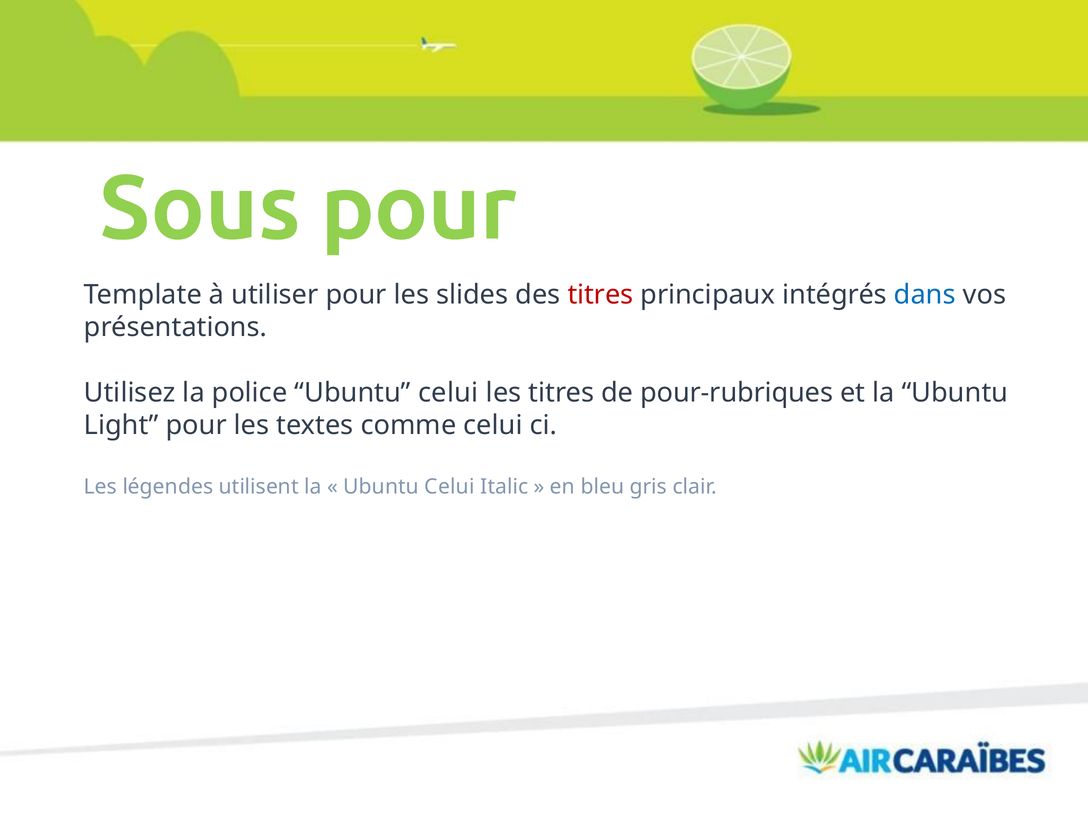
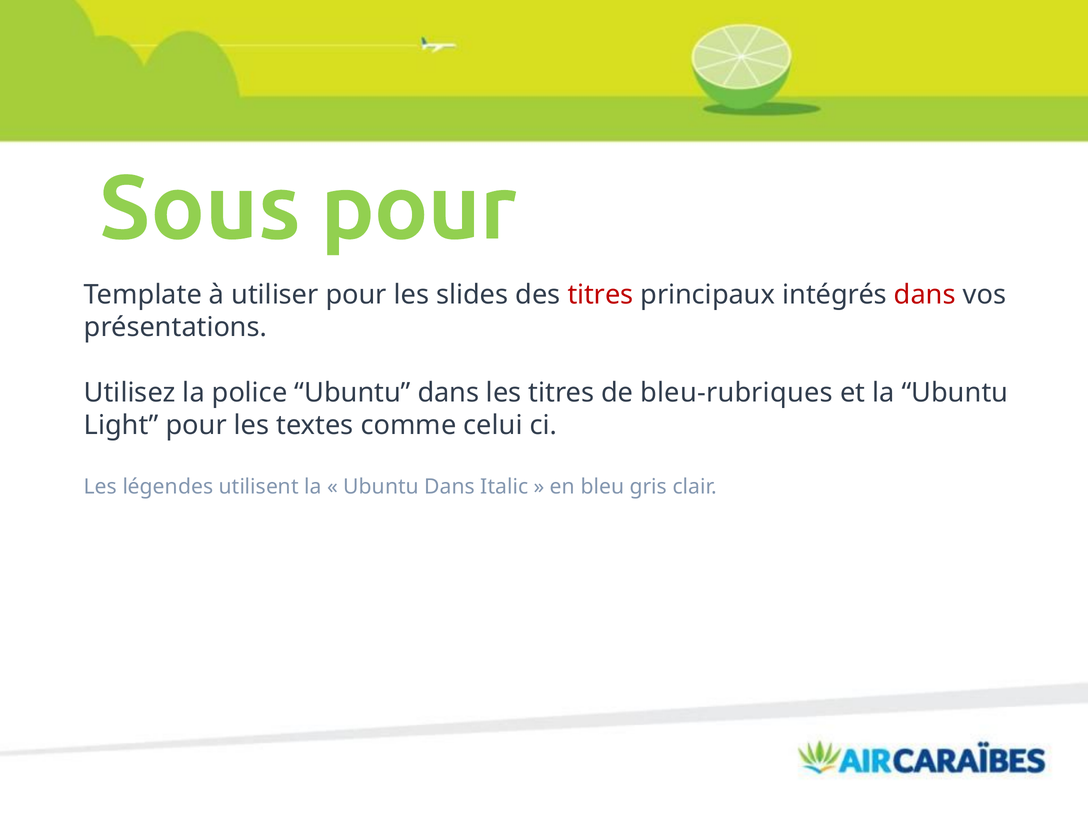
dans colour: blue -> red (925, 295)
police Ubuntu celui: celui -> dans (448, 393)
pour-rubriques: pour-rubriques -> bleu-rubriques (737, 393)
Celui: Celui -> Dans (450, 487)
